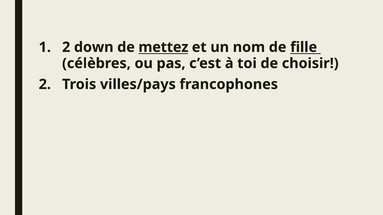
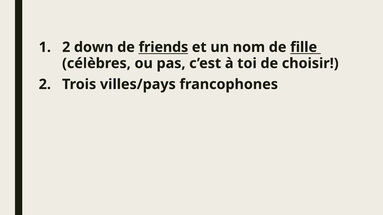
mettez: mettez -> friends (163, 47)
